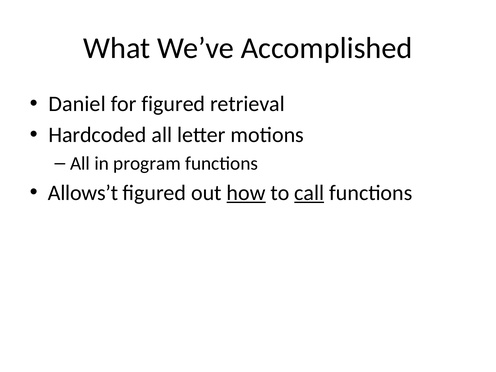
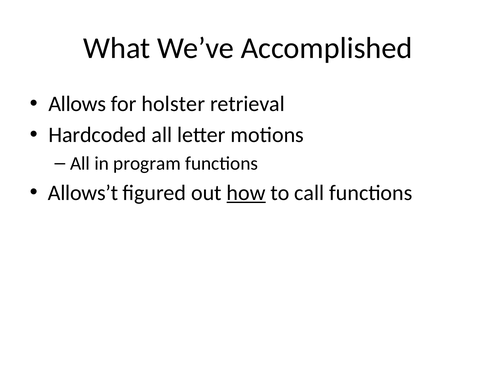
Daniel: Daniel -> Allows (77, 104)
for figured: figured -> holster (173, 104)
call underline: present -> none (309, 193)
